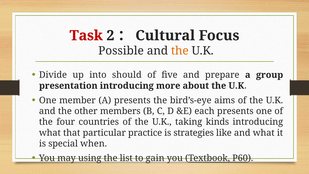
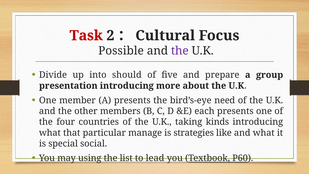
the colour: orange -> purple (180, 51)
aims: aims -> need (225, 100)
practice: practice -> manage (145, 133)
when: when -> social (94, 143)
gain: gain -> lead (155, 158)
